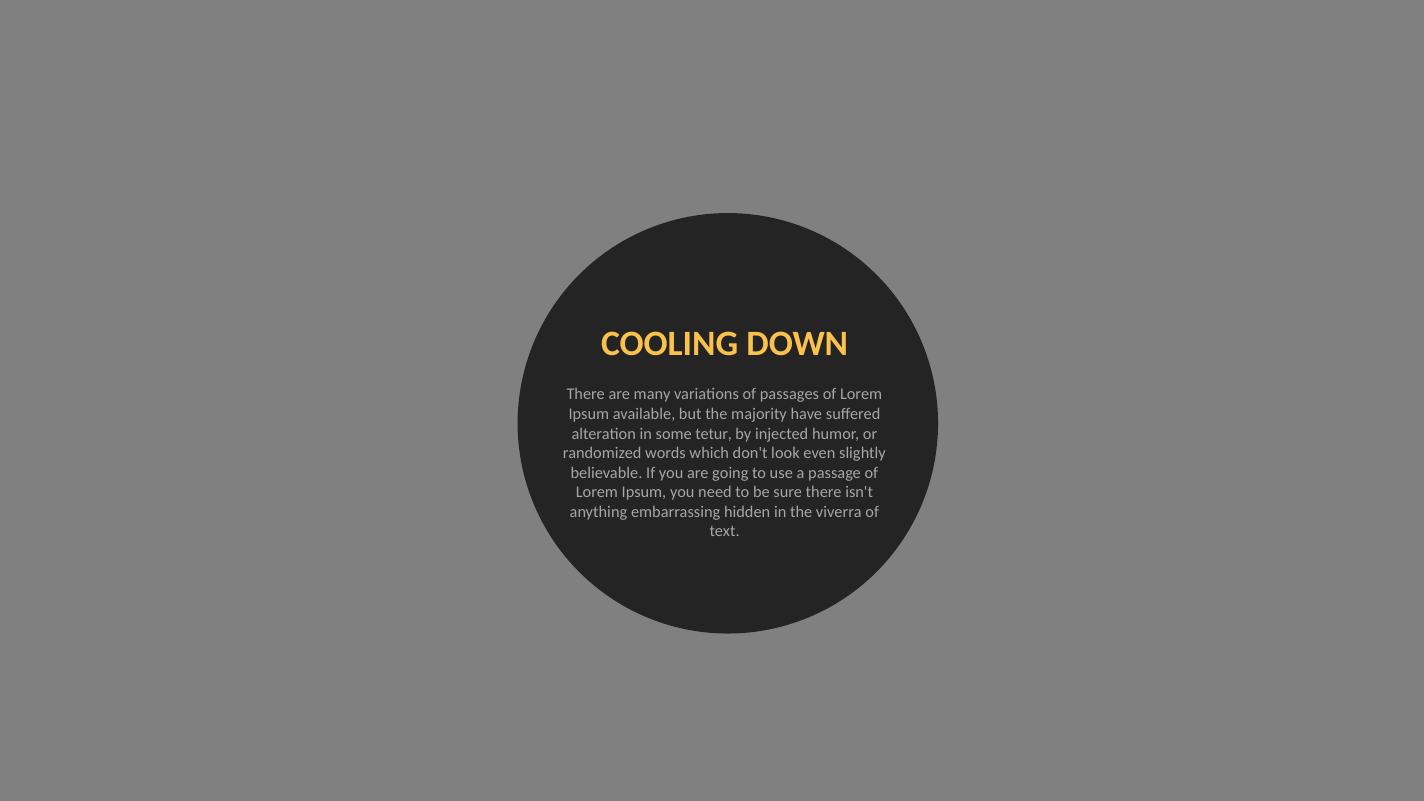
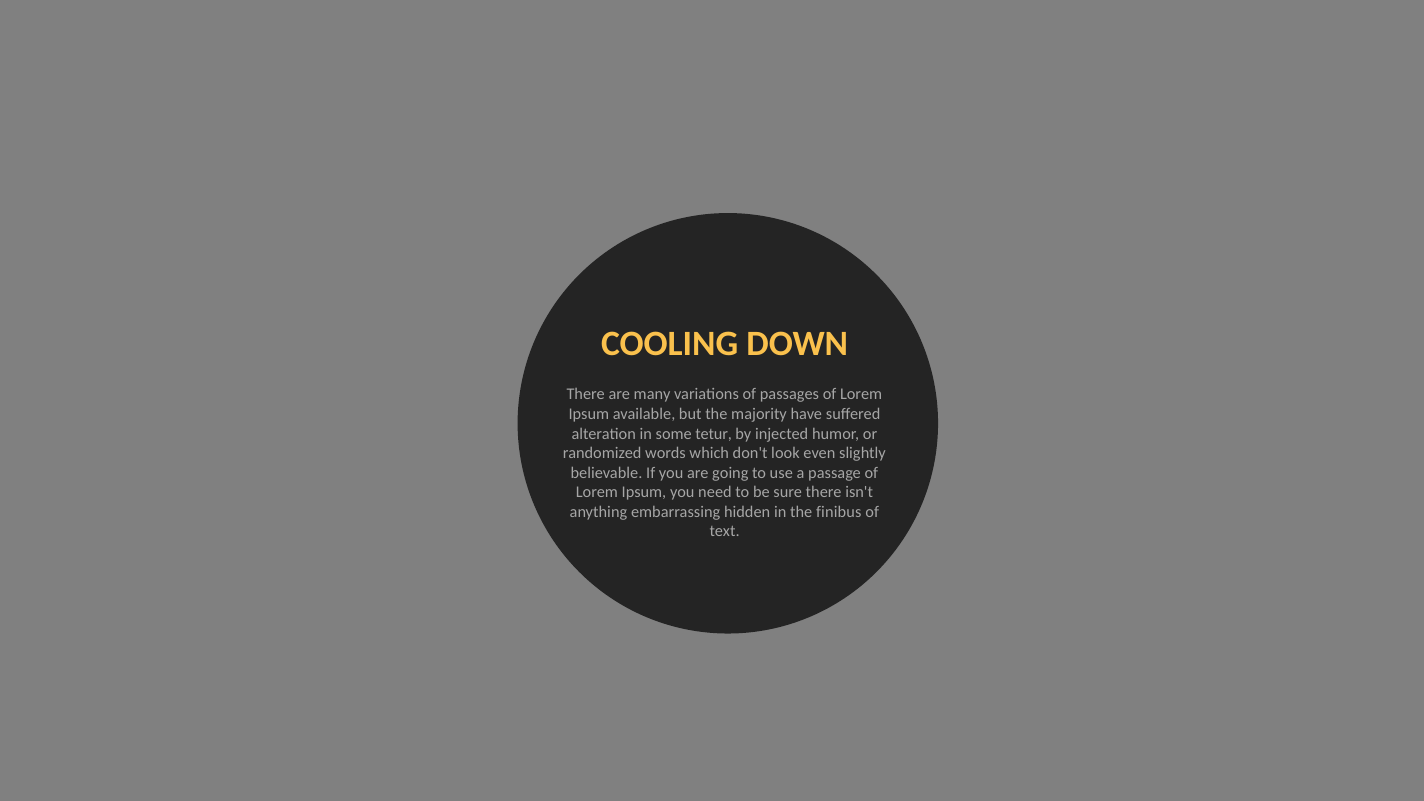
viverra: viverra -> finibus (839, 512)
